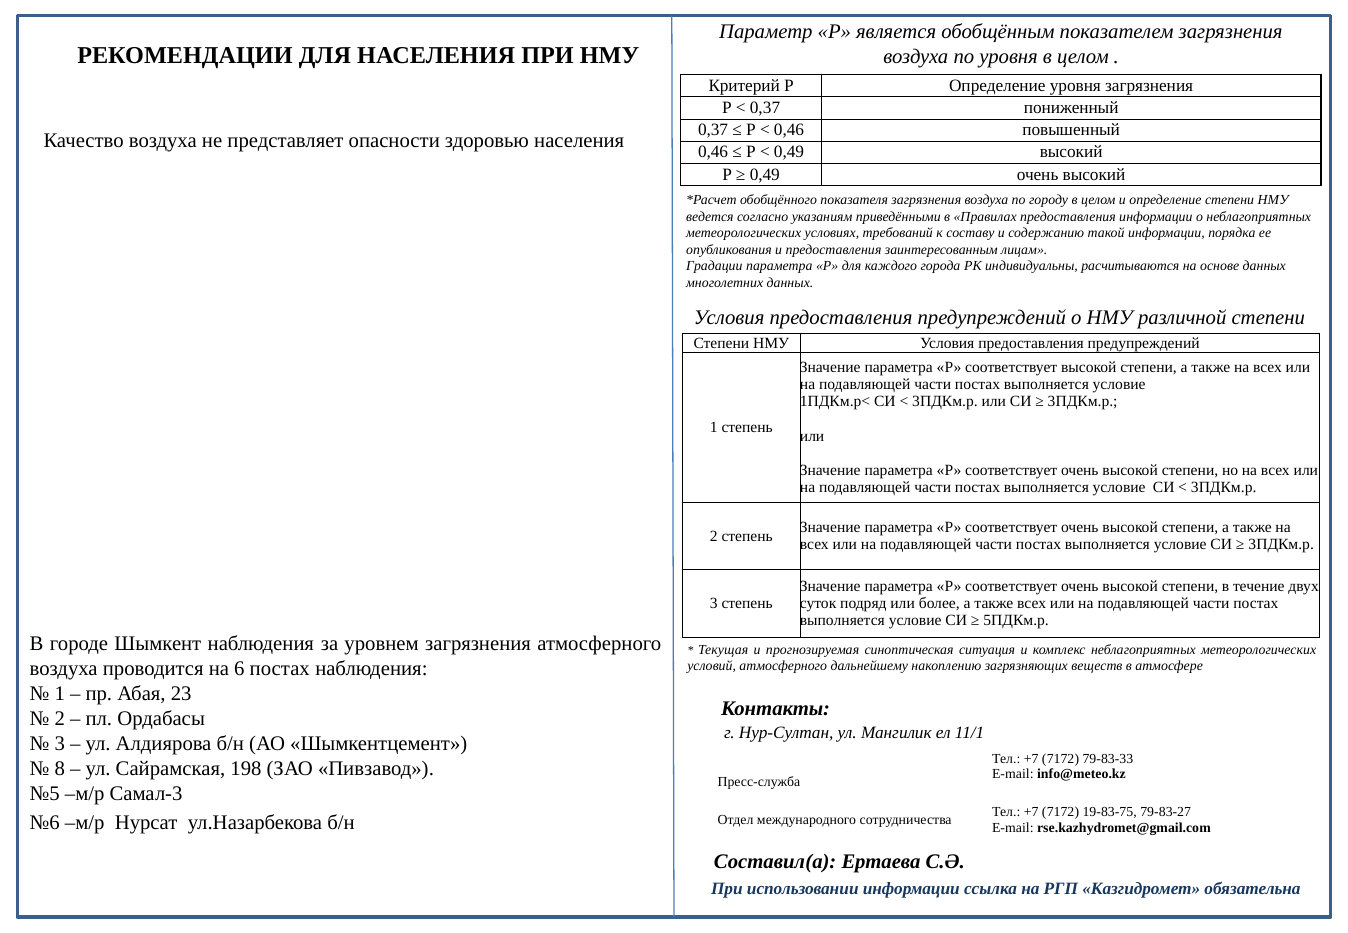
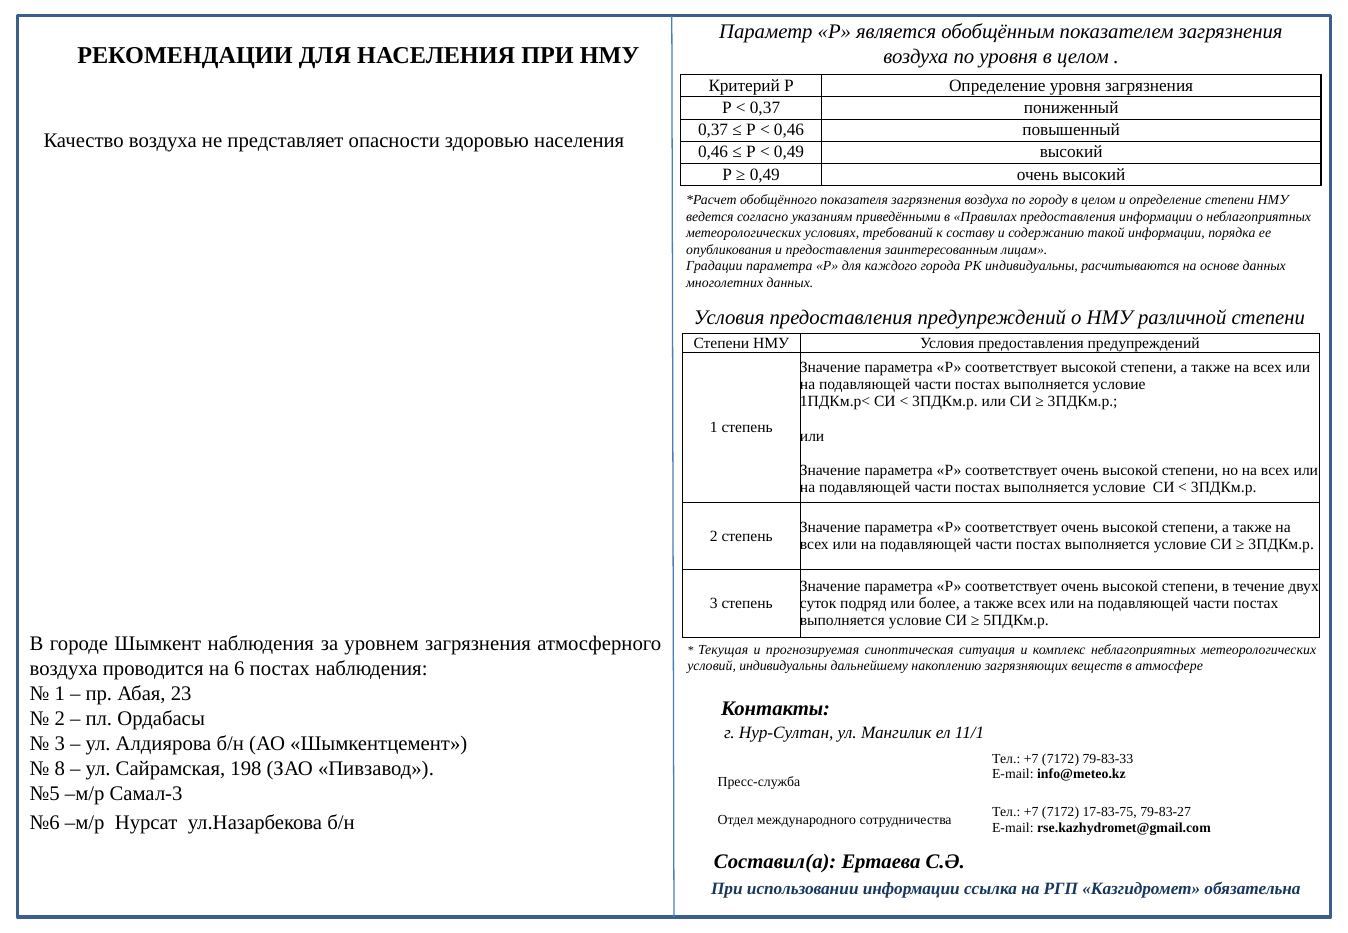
условий атмосферного: атмосферного -> индивидуальны (783, 666)
19-83-75: 19-83-75 -> 17-83-75 (1110, 813)
